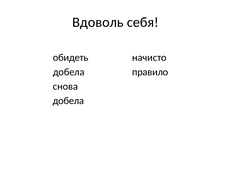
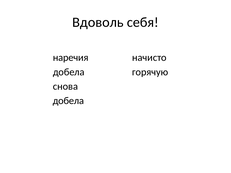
обидеть: обидеть -> наречия (71, 58)
правило: правило -> горячую (150, 72)
